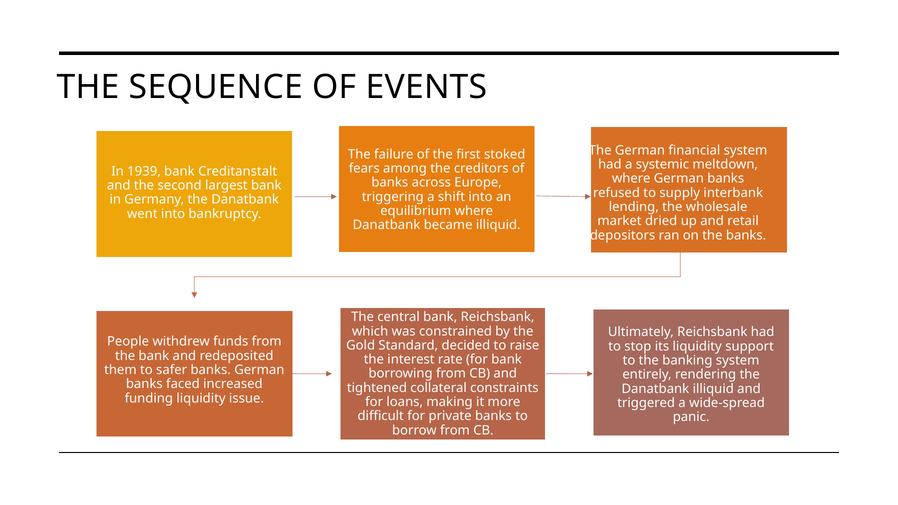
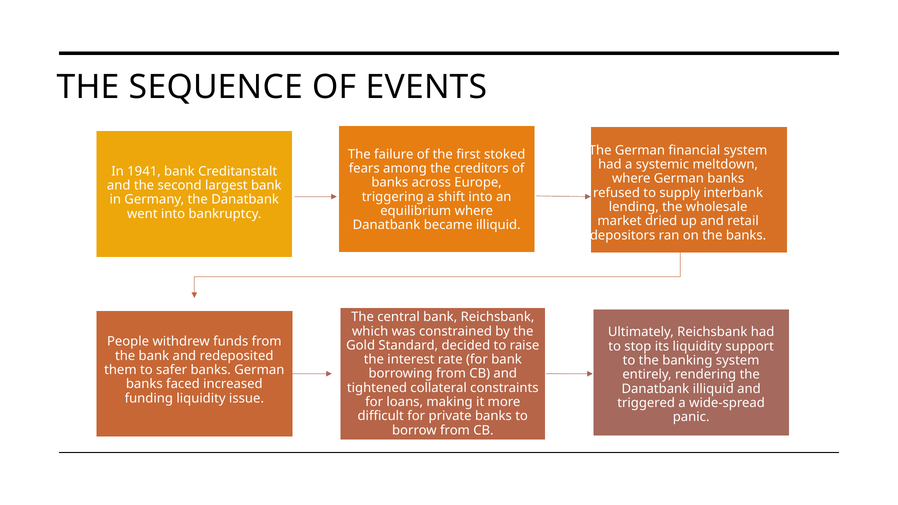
1939: 1939 -> 1941 (144, 171)
